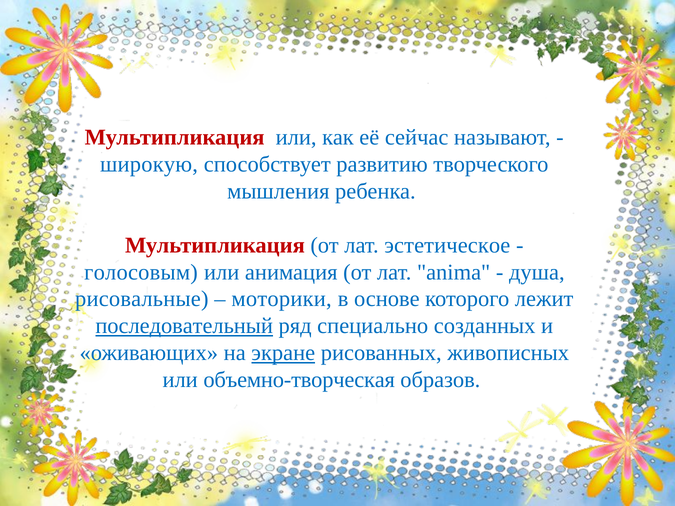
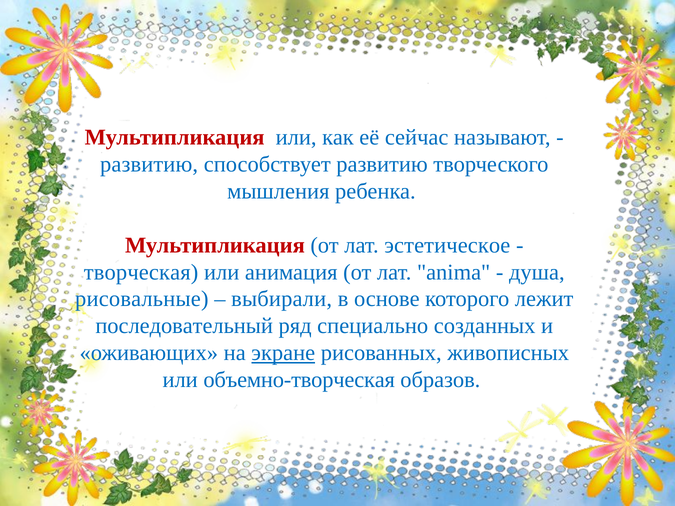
широкую: широкую -> развитию (149, 164)
голосовым: голосовым -> творческая (141, 272)
моторики: моторики -> выбирали (282, 299)
последовательный underline: present -> none (184, 326)
